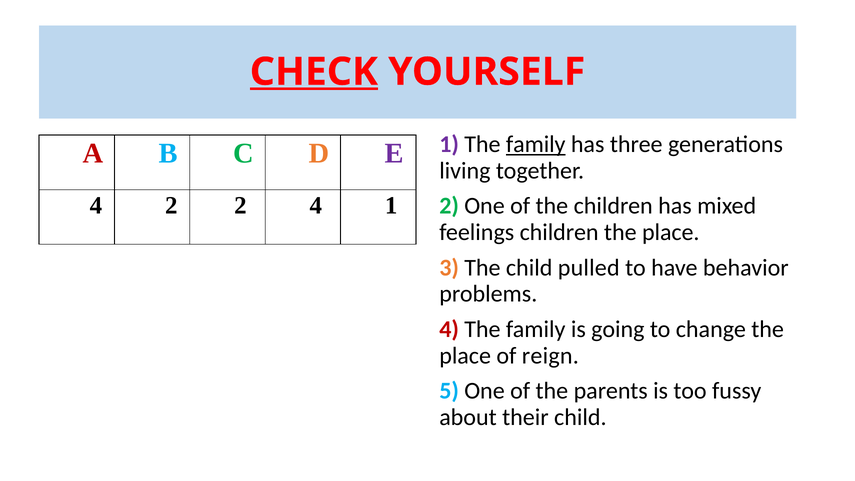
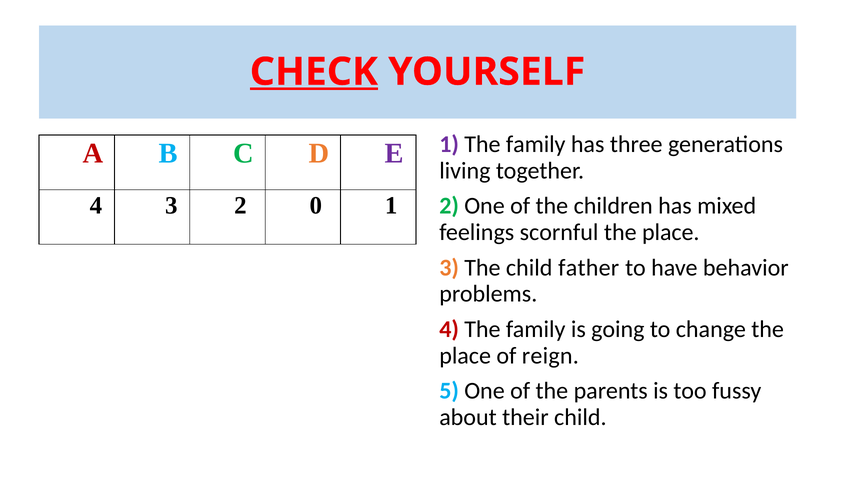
family underline: present -> none (536, 144)
4 2: 2 -> 3 (171, 206)
2 4: 4 -> 0 (316, 206)
feelings children: children -> scornful (559, 232)
pulled: pulled -> father (589, 268)
